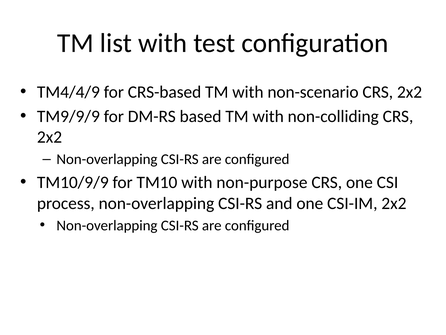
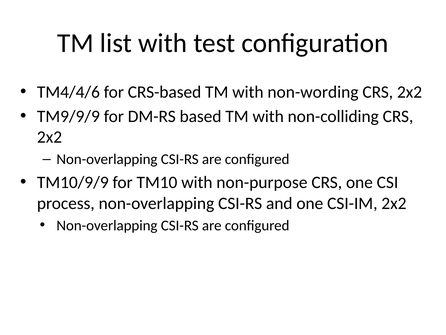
TM4/4/9: TM4/4/9 -> TM4/4/6 (68, 92)
non-scenario: non-scenario -> non-wording (313, 92)
